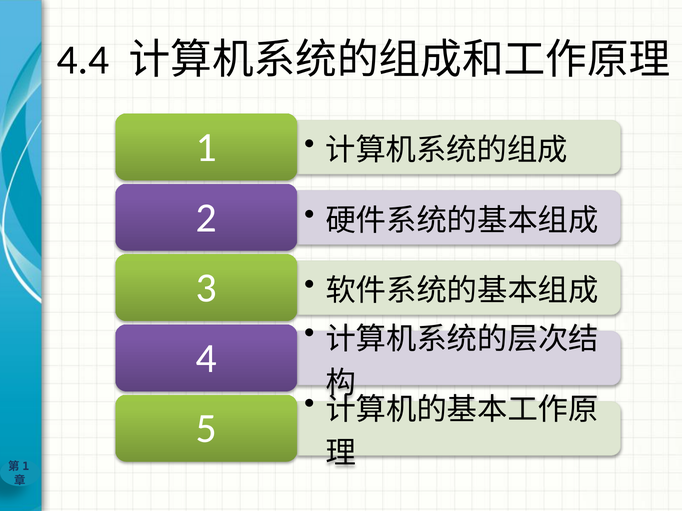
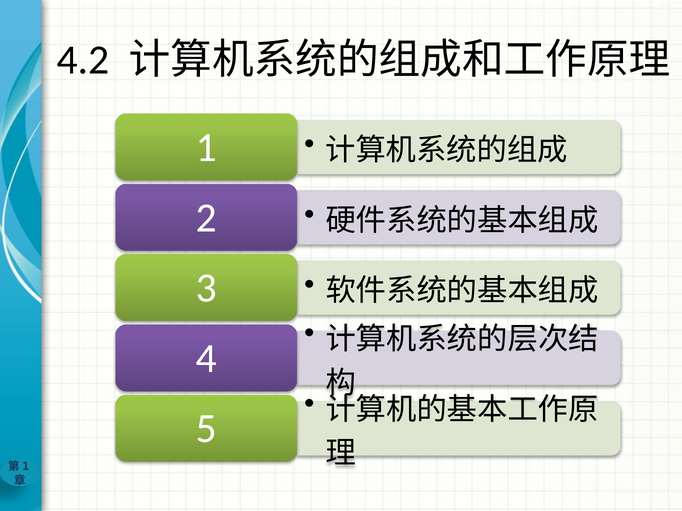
4.4: 4.4 -> 4.2 (83, 60)
